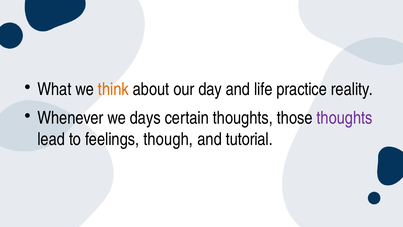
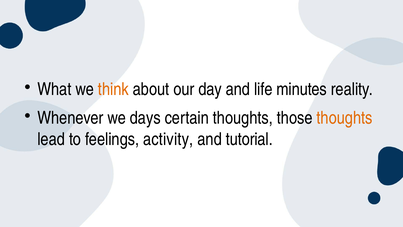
practice: practice -> minutes (302, 89)
thoughts colour: purple -> orange (345, 118)
though: though -> activity (168, 139)
